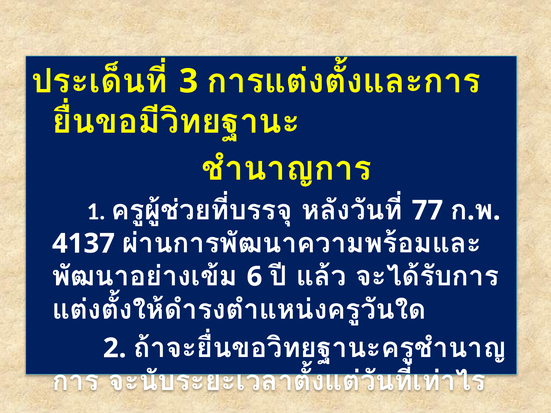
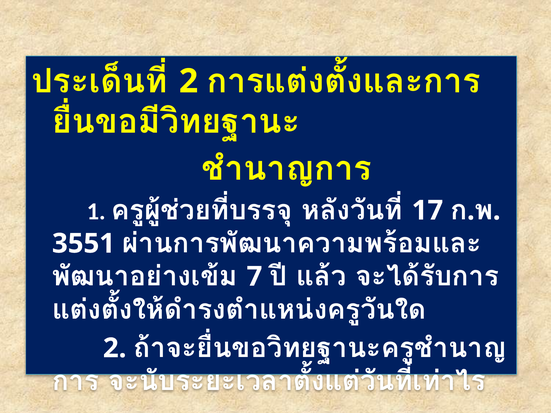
3: 3 -> 2 (189, 81)
77: 77 -> 17 (427, 211)
4137: 4137 -> 3551 (83, 244)
6: 6 -> 7 (254, 277)
